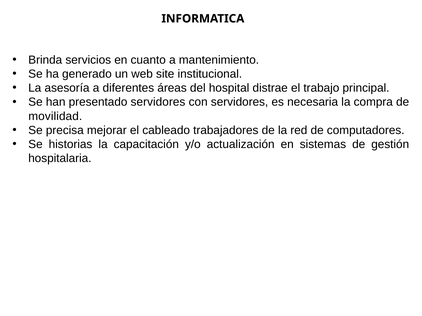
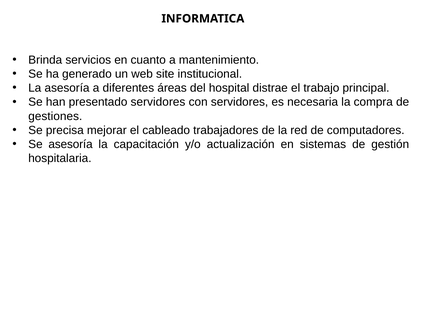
movilidad: movilidad -> gestiones (55, 116)
Se historias: historias -> asesoría (71, 145)
